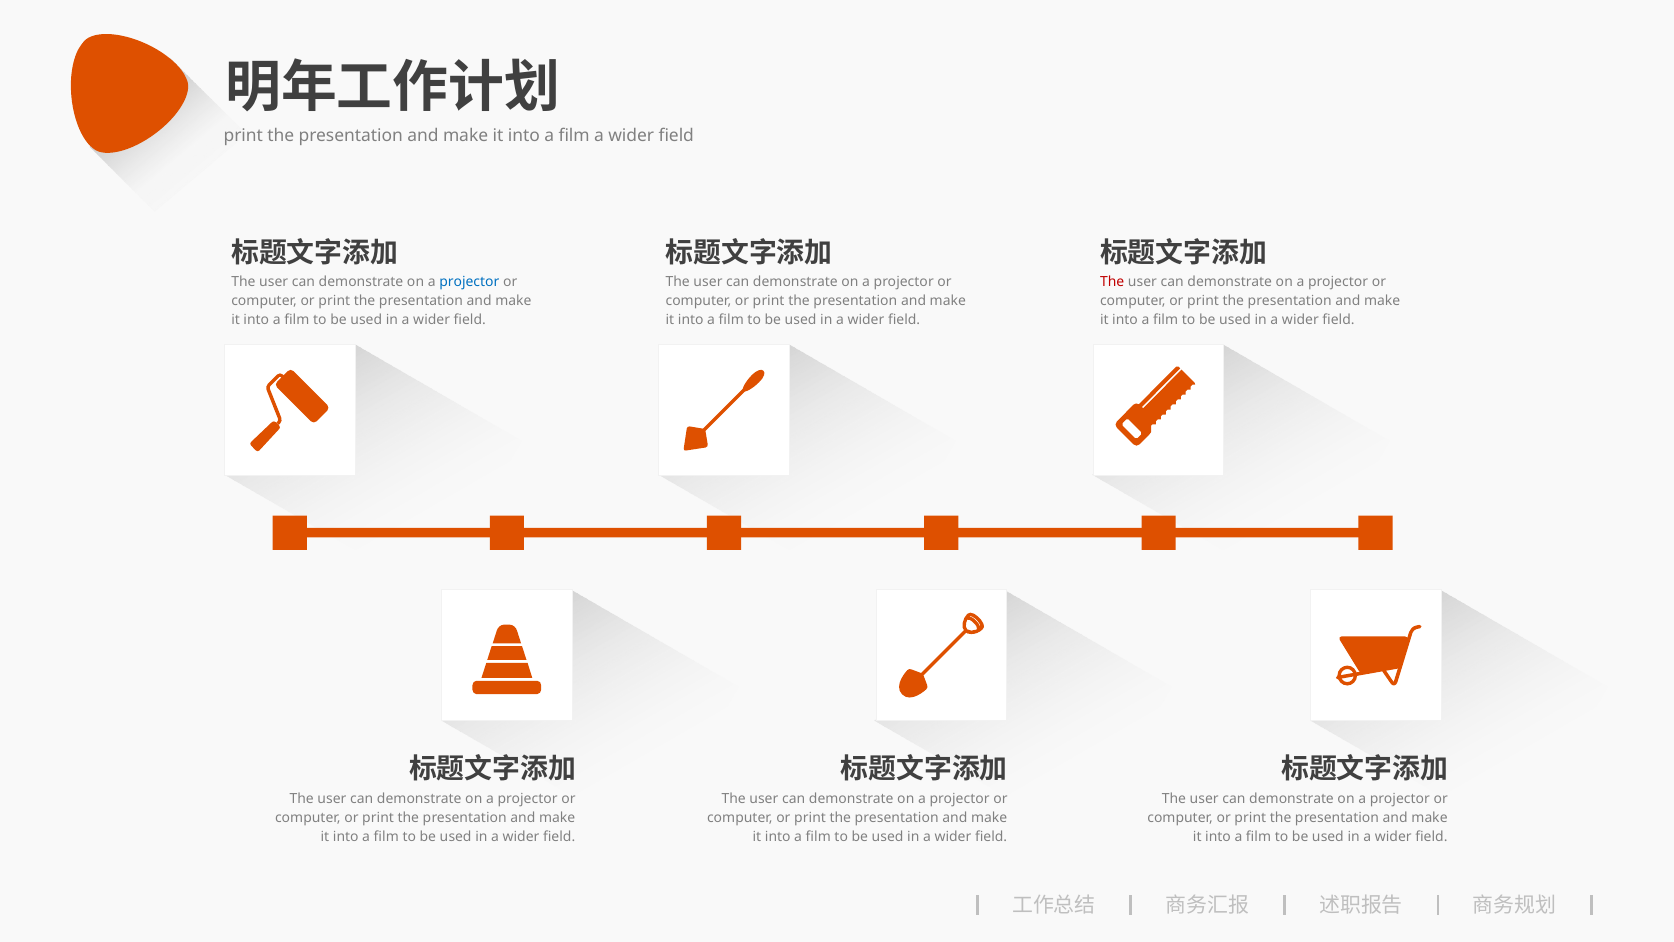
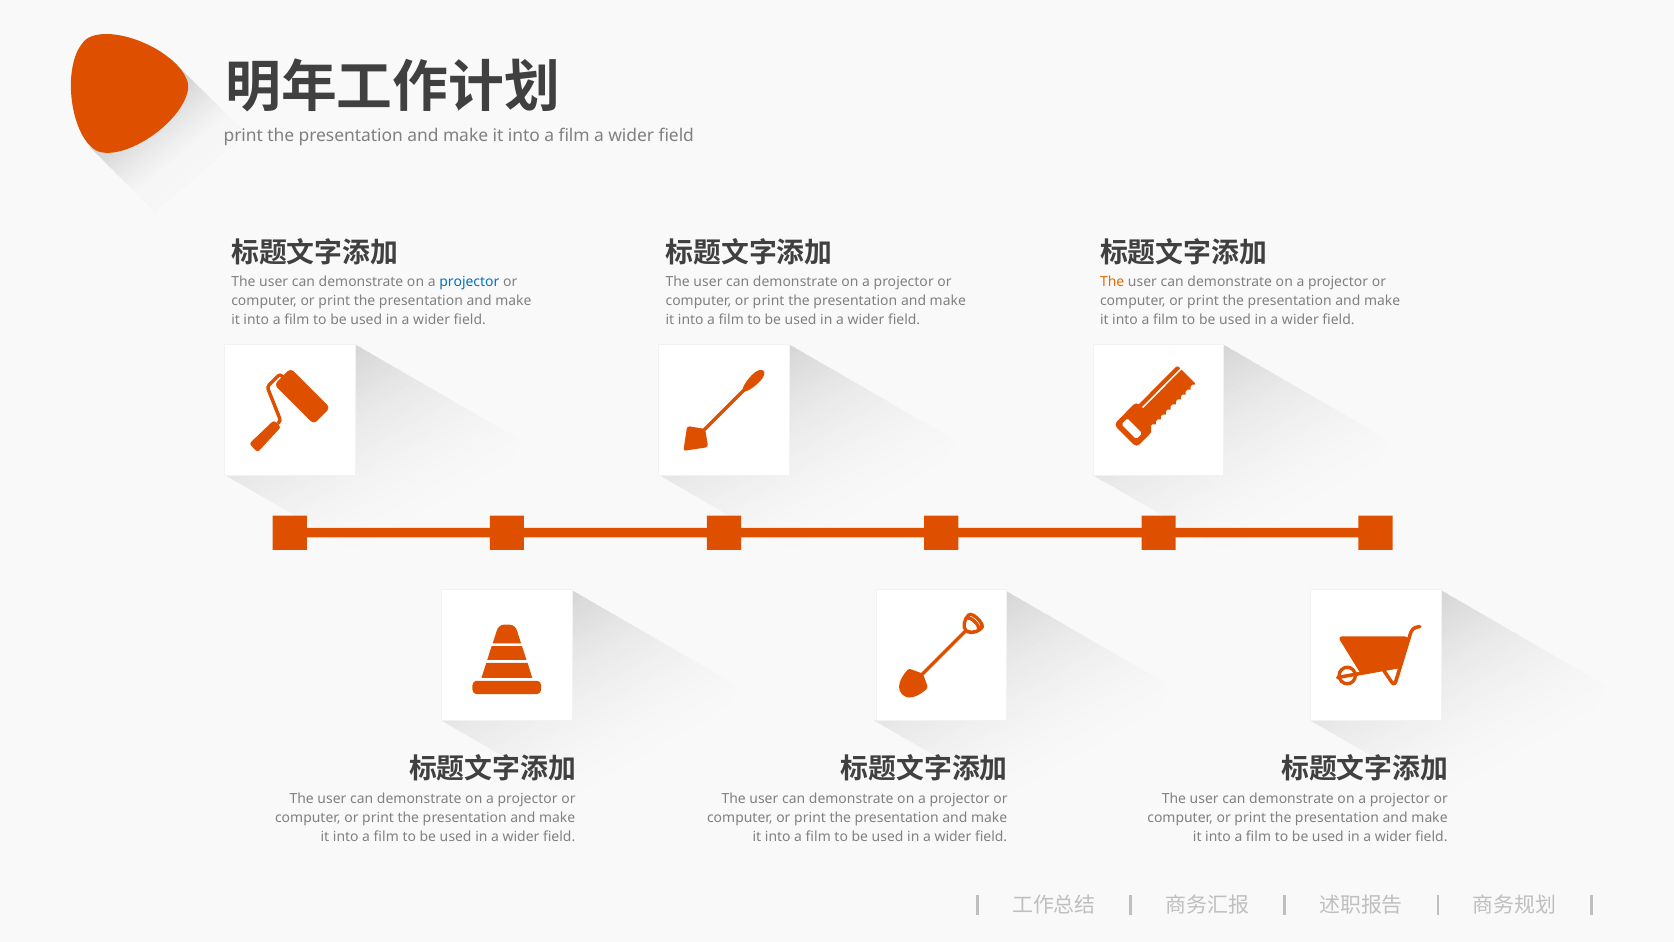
The colour: red -> orange (1112, 282)
